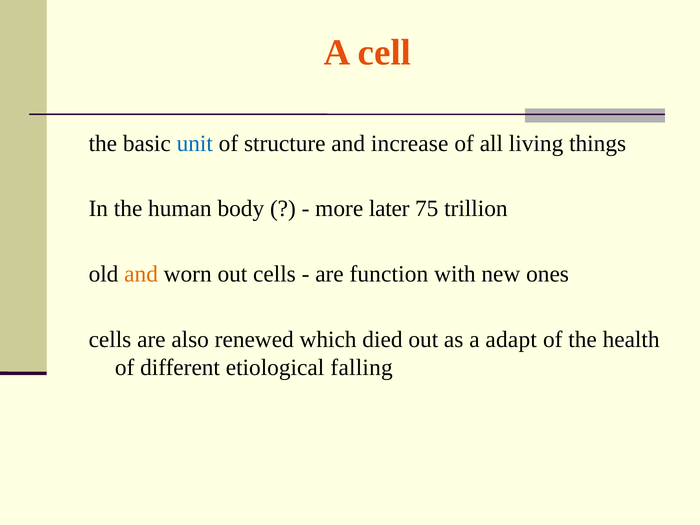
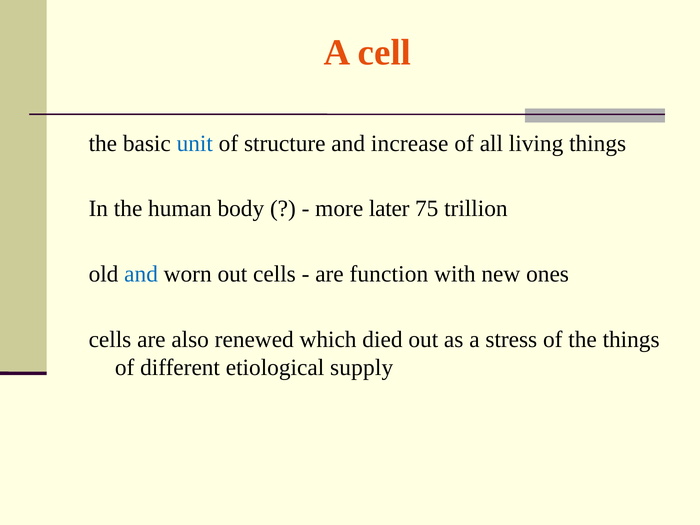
and colour: orange -> blue (141, 274)
adapt: adapt -> stress (511, 339)
the health: health -> things (631, 339)
falling: falling -> supply (362, 367)
